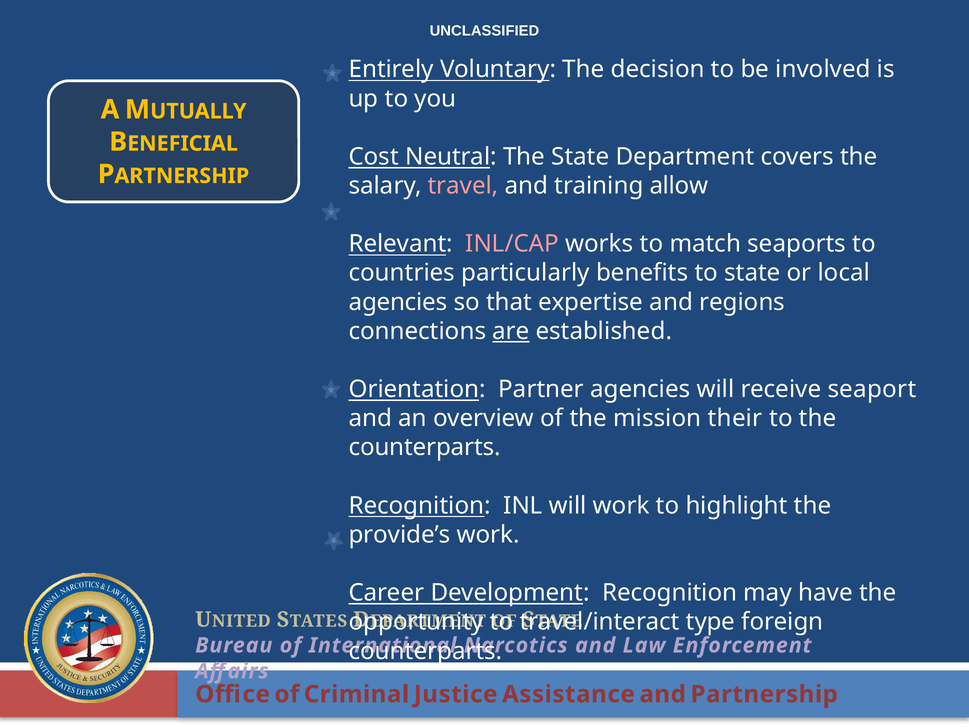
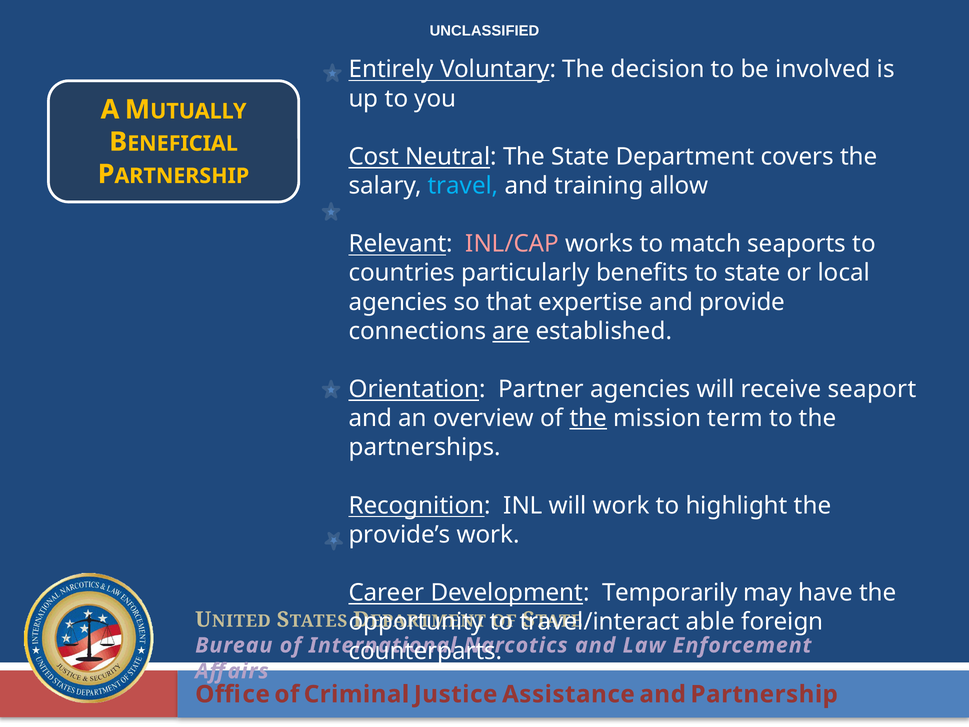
travel colour: pink -> light blue (463, 186)
regions: regions -> provide (742, 302)
the underline: none -> present (588, 418)
their: their -> term (735, 418)
counterparts: counterparts -> partnerships (425, 447)
Development Recognition: Recognition -> Temporarily (670, 593)
type: type -> able (710, 622)
